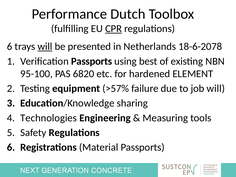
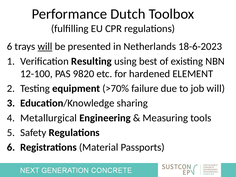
CPR underline: present -> none (114, 29)
18-6-2078: 18-6-2078 -> 18-6-2023 (200, 47)
Verification Passports: Passports -> Resulting (91, 61)
95-100: 95-100 -> 12-100 (36, 74)
6820: 6820 -> 9820 (84, 74)
>57%: >57% -> >70% (116, 88)
Technologies: Technologies -> Metallurgical (49, 118)
